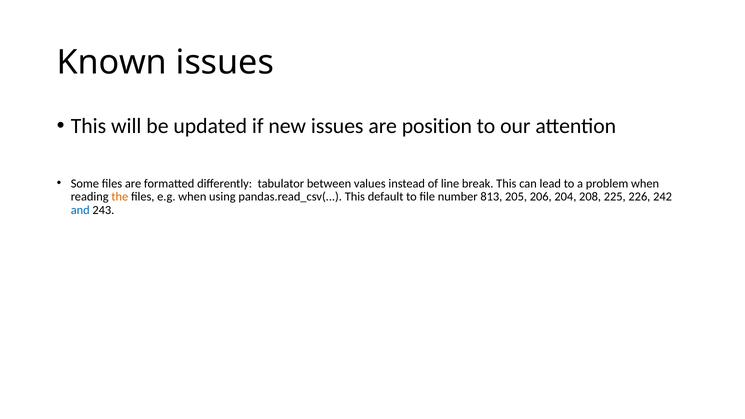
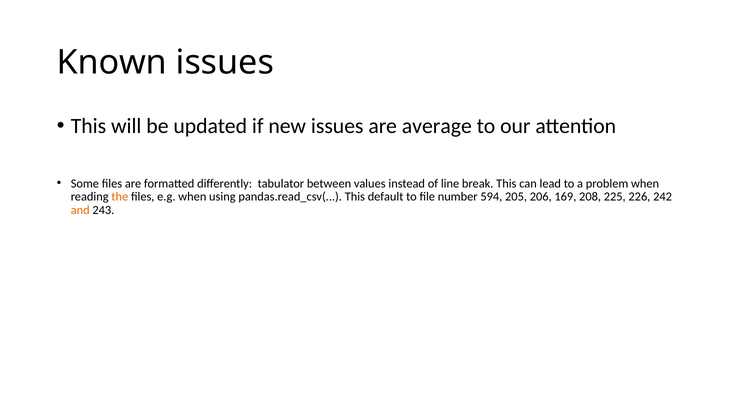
position: position -> average (437, 126)
813: 813 -> 594 (491, 197)
204: 204 -> 169 (565, 197)
and colour: blue -> orange (80, 210)
